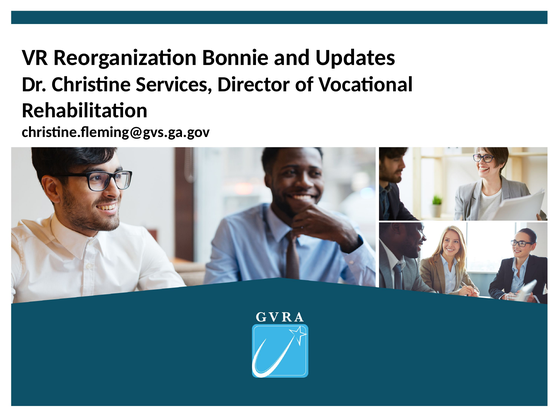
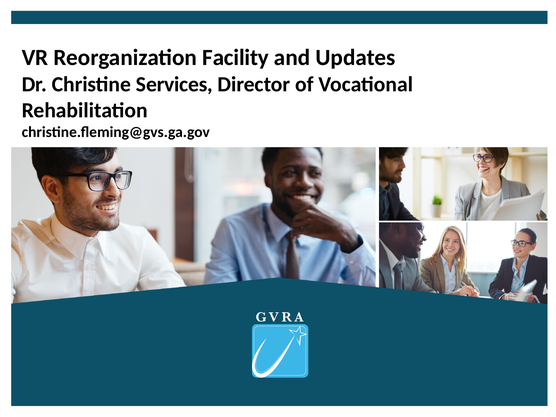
Bonnie: Bonnie -> Facility (236, 58)
